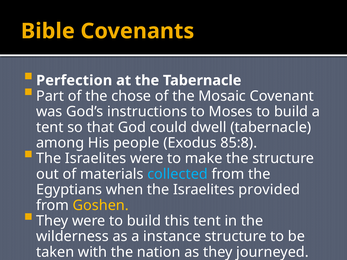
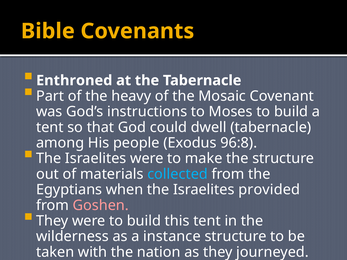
Perfection: Perfection -> Enthroned (74, 81)
chose: chose -> heavy (131, 96)
85:8: 85:8 -> 96:8 (239, 143)
Goshen colour: yellow -> pink (101, 205)
